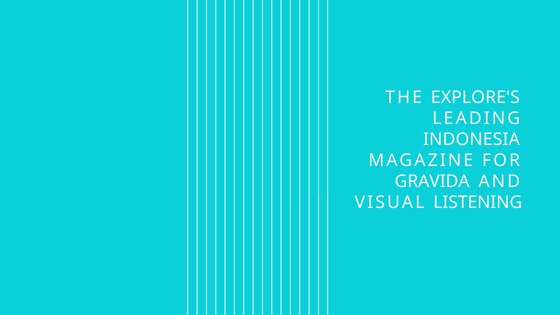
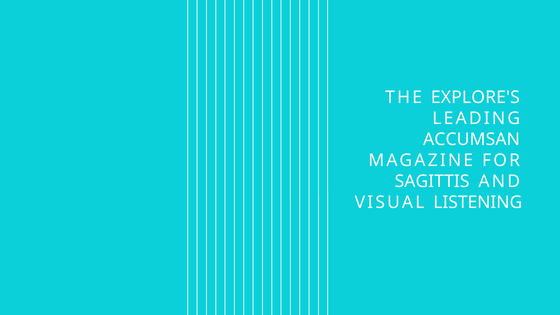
INDONESIA: INDONESIA -> ACCUMSAN (471, 139)
GRAVIDA: GRAVIDA -> SAGITTIS (432, 181)
